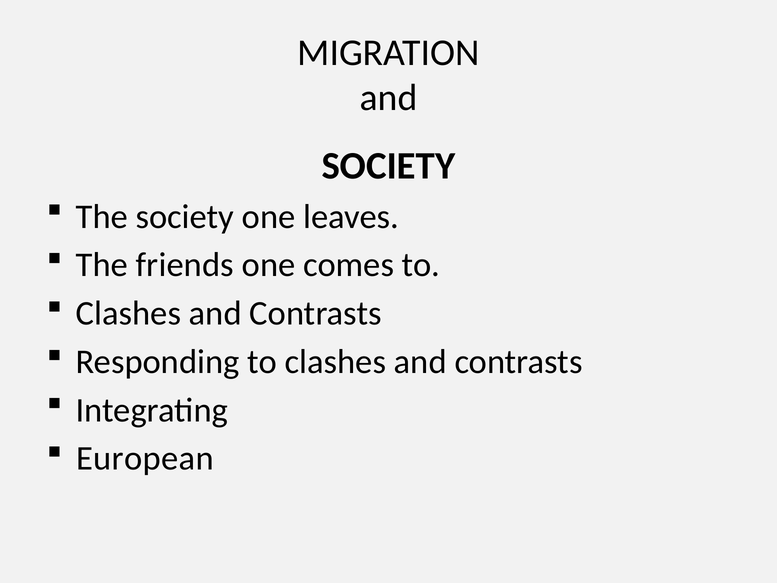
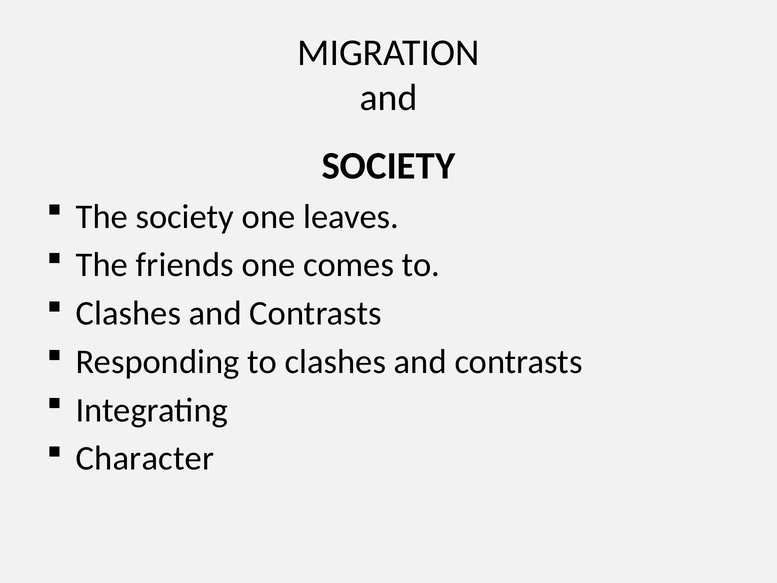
European: European -> Character (145, 458)
